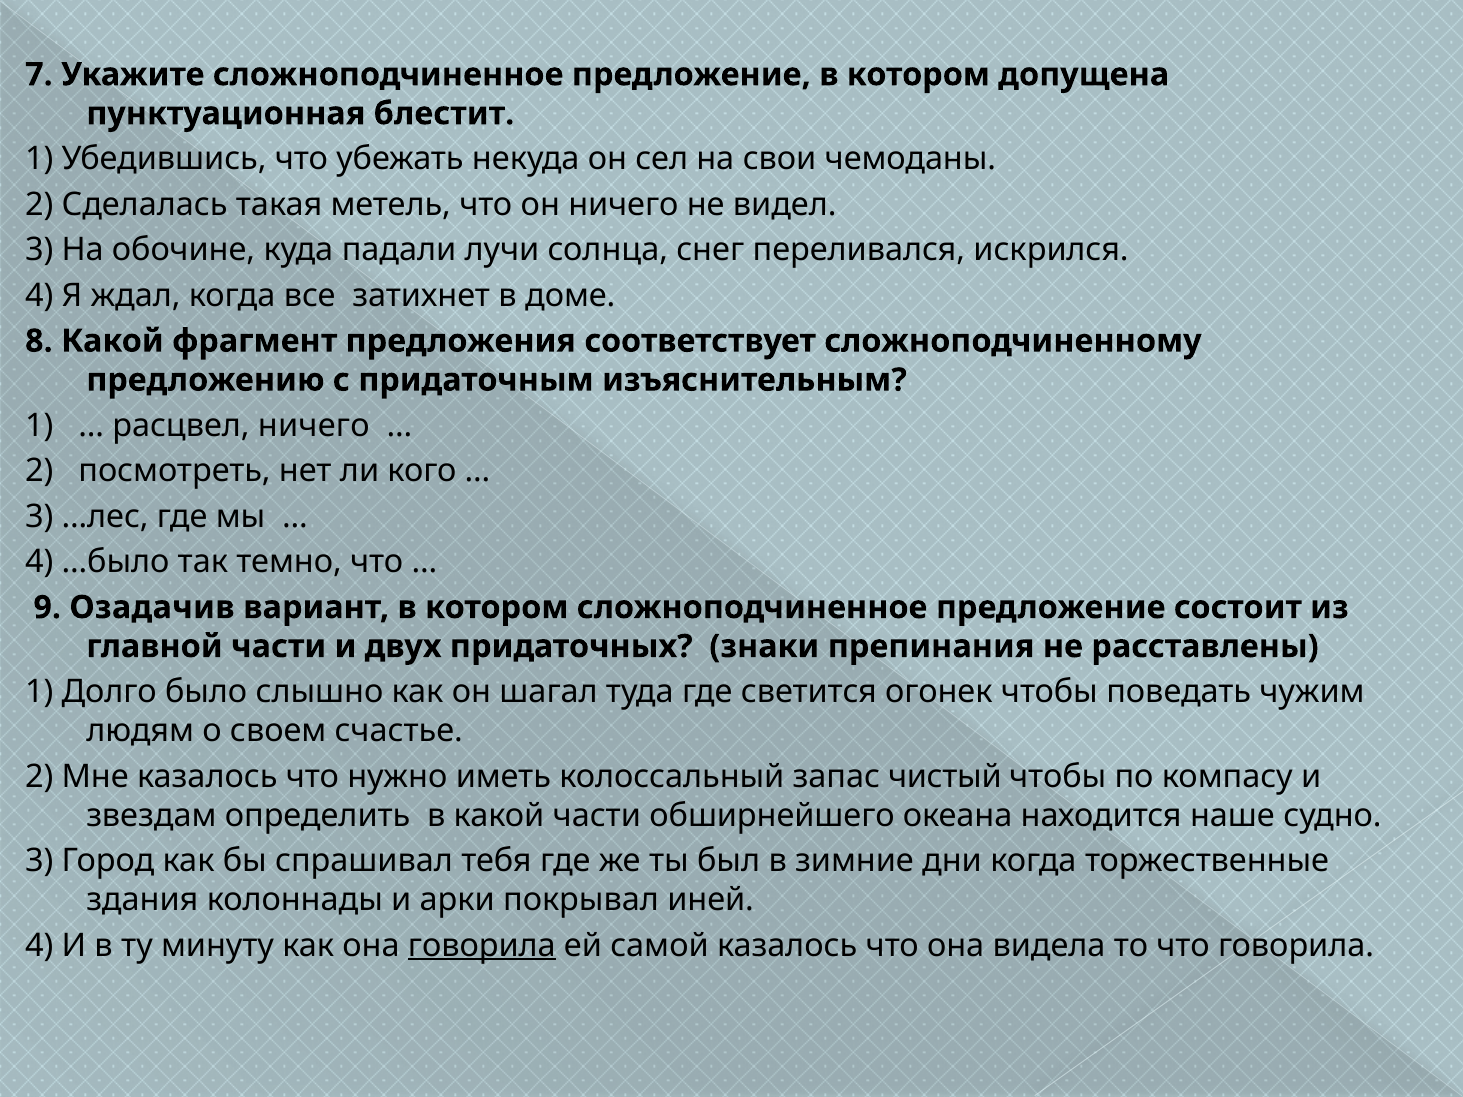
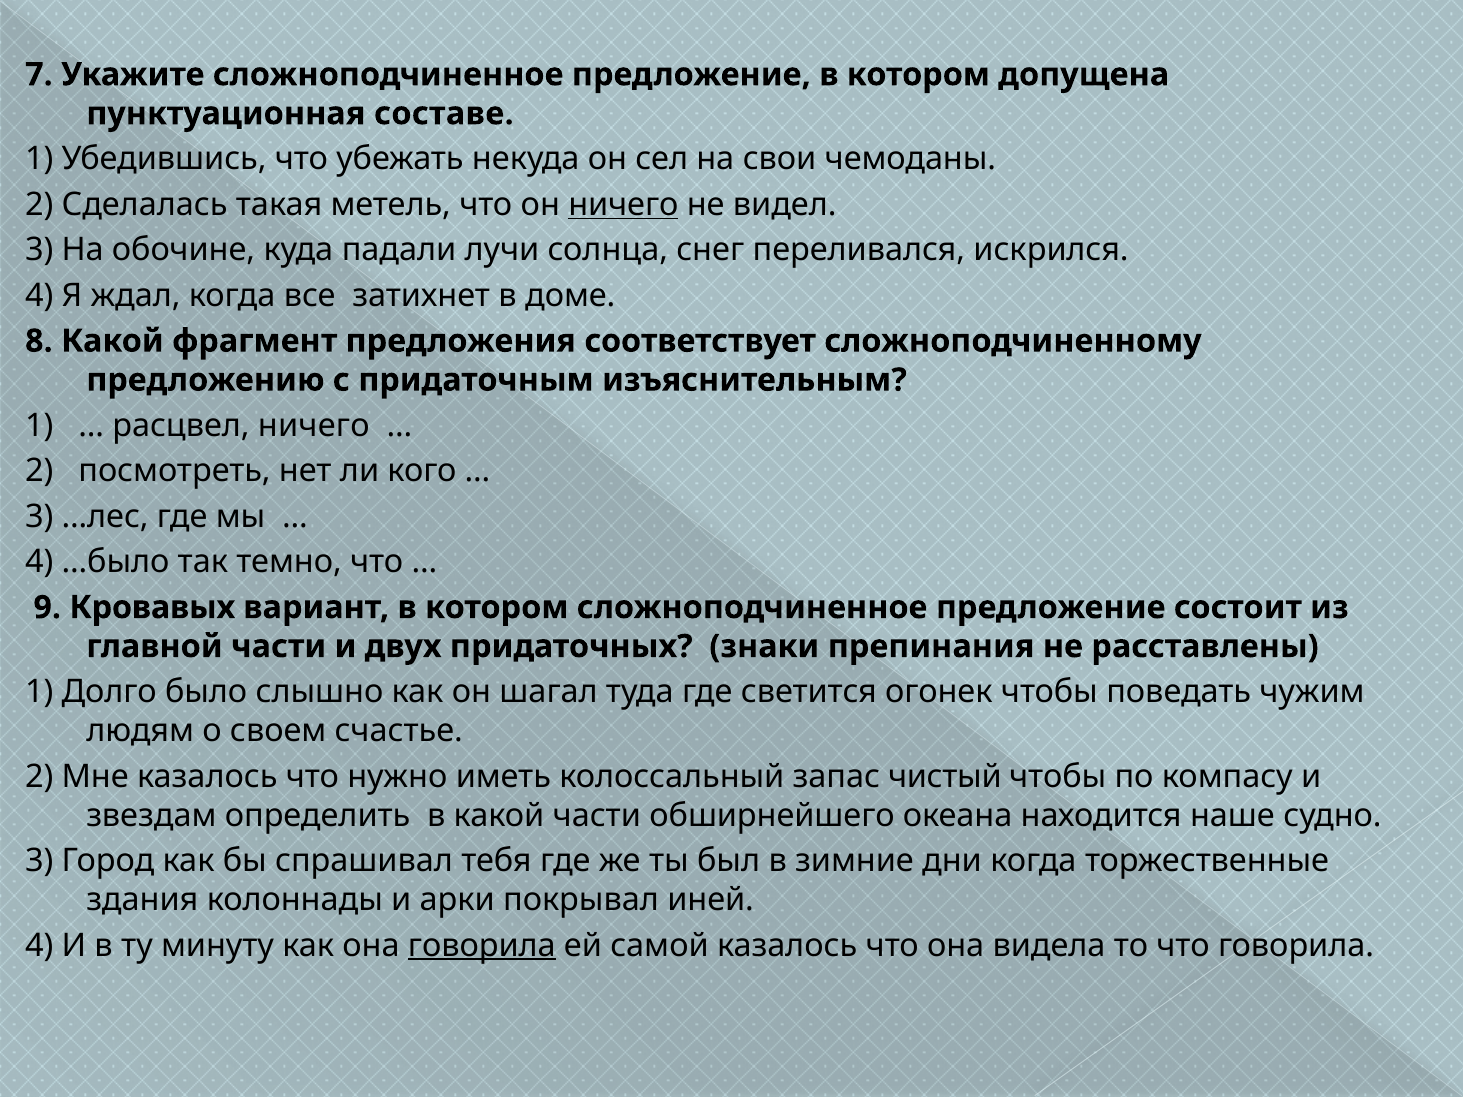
блестит: блестит -> составе (444, 114)
ничего underline: none -> present (623, 205)
Озадачив: Озадачив -> Кровавых (152, 608)
